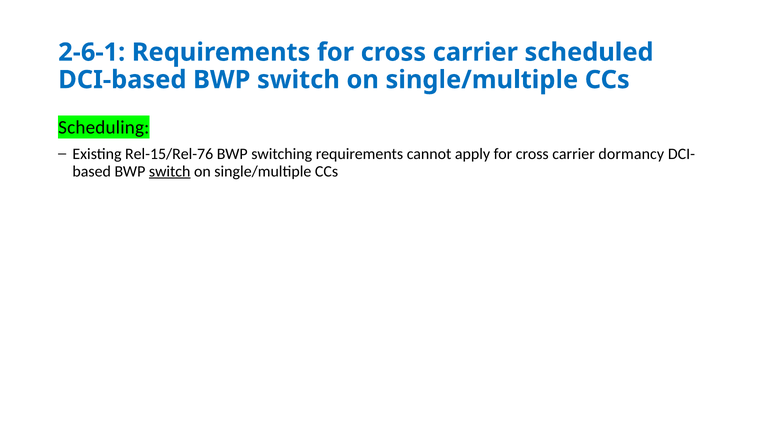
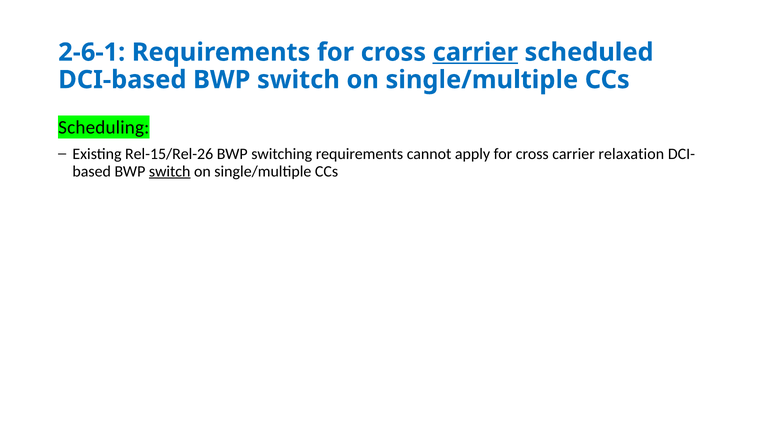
carrier underline: none -> present (475, 52)
Rel-15/Rel-76: Rel-15/Rel-76 -> Rel-15/Rel-26 (169, 154)
dormancy: dormancy -> relaxation (631, 154)
